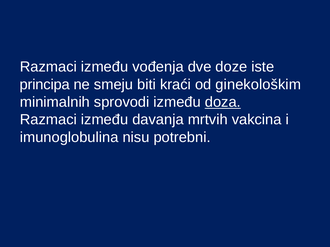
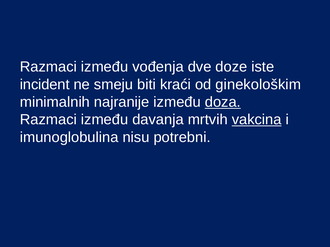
principa: principa -> incident (45, 85)
sprovodi: sprovodi -> najranije (122, 102)
vakcina underline: none -> present (257, 120)
